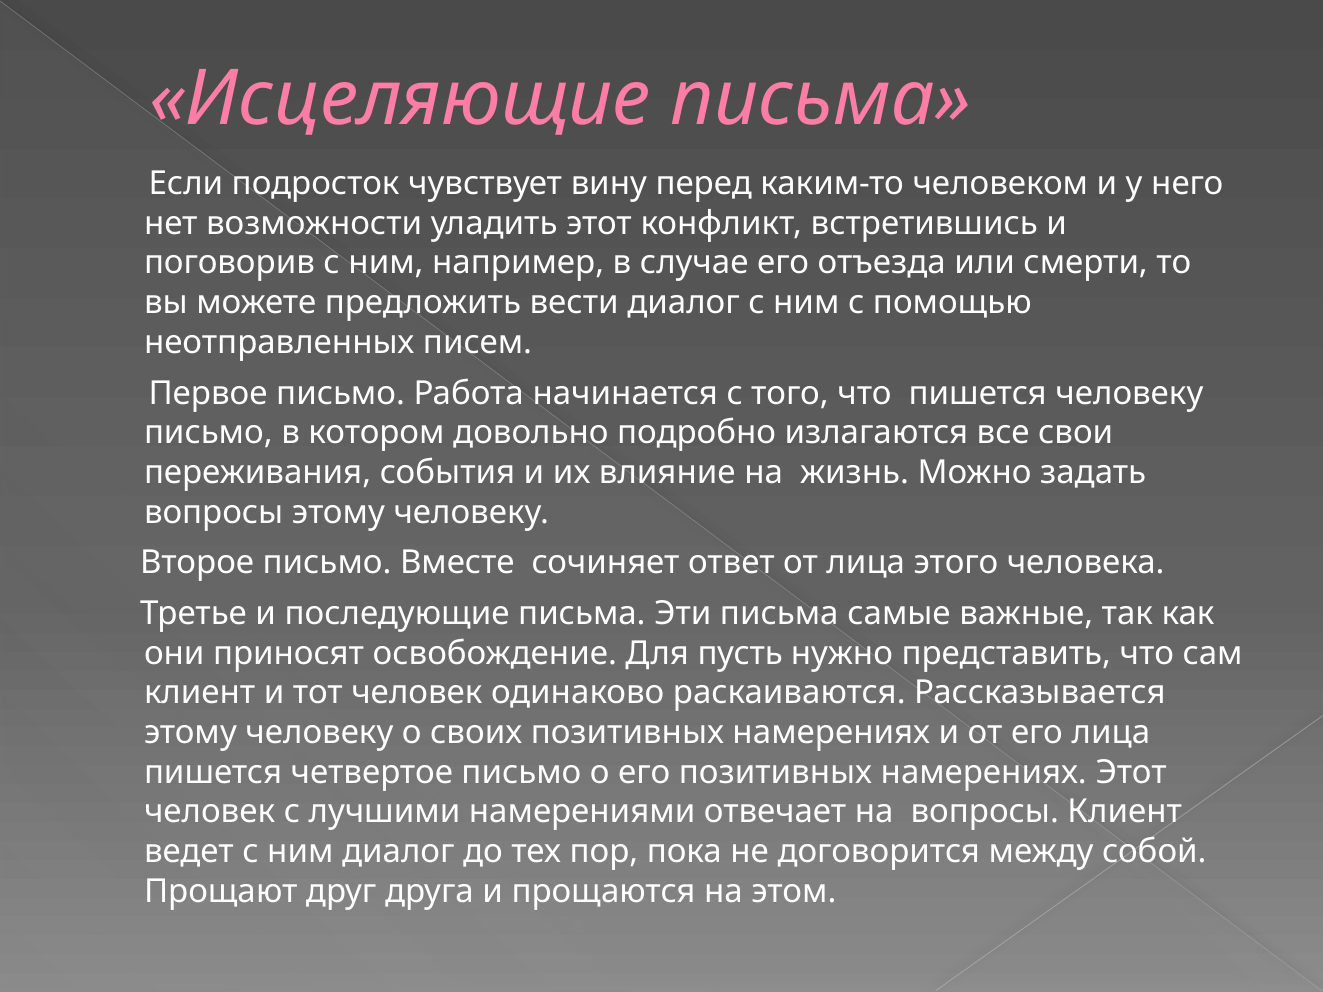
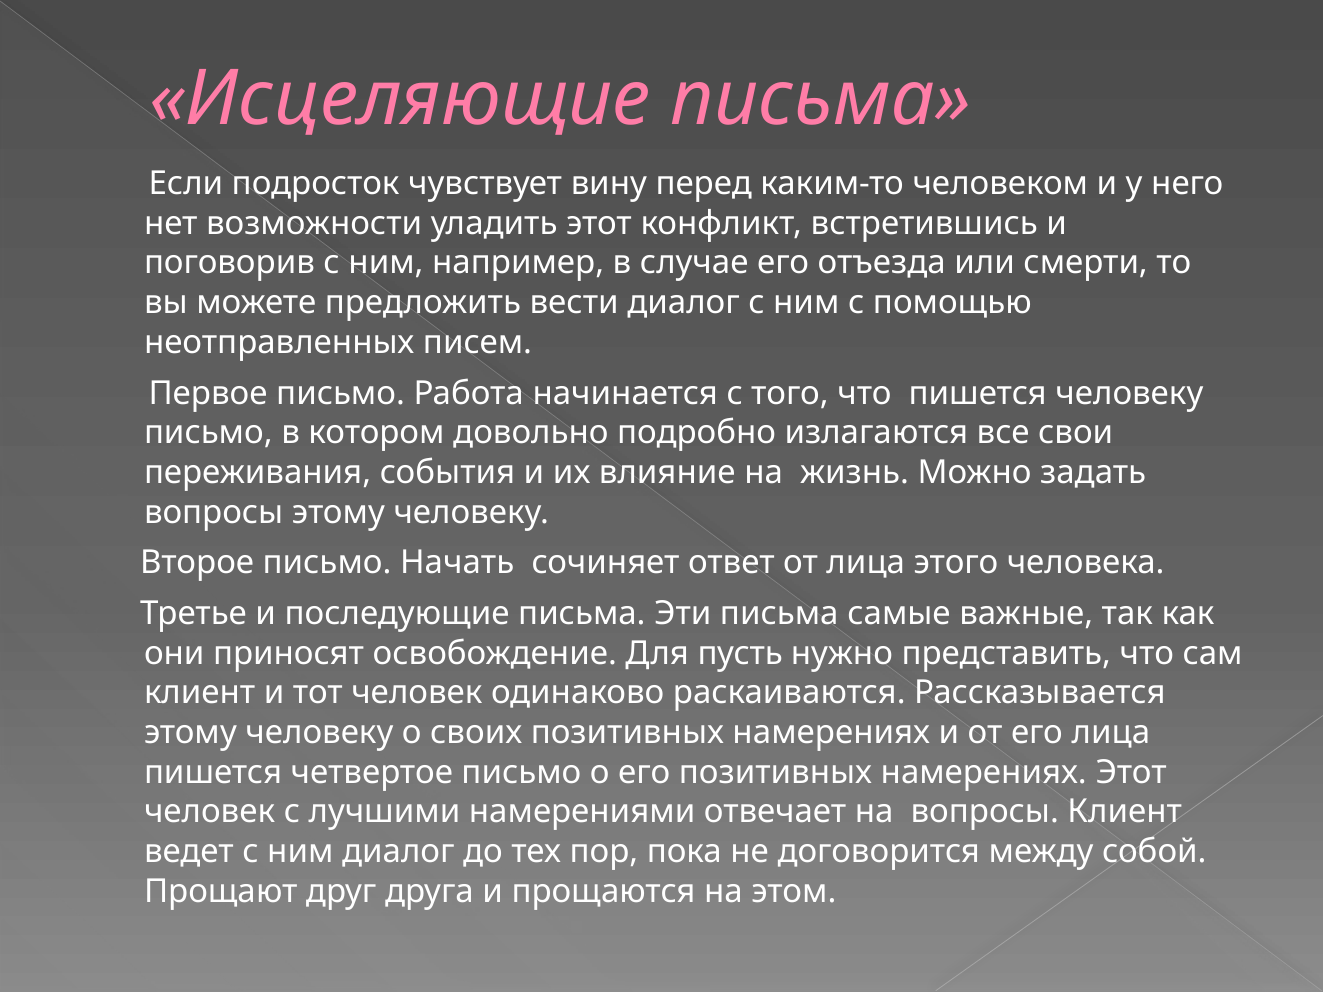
Вместе: Вместе -> Начать (457, 563)
